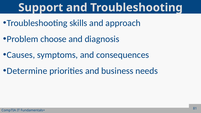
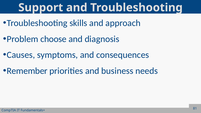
Determine: Determine -> Remember (27, 71)
